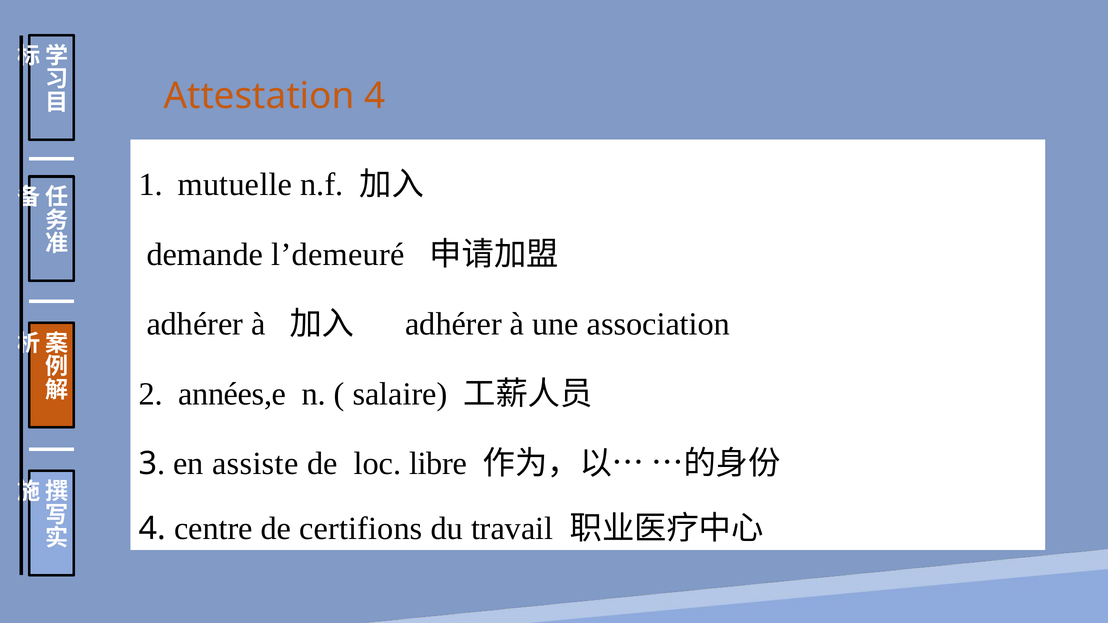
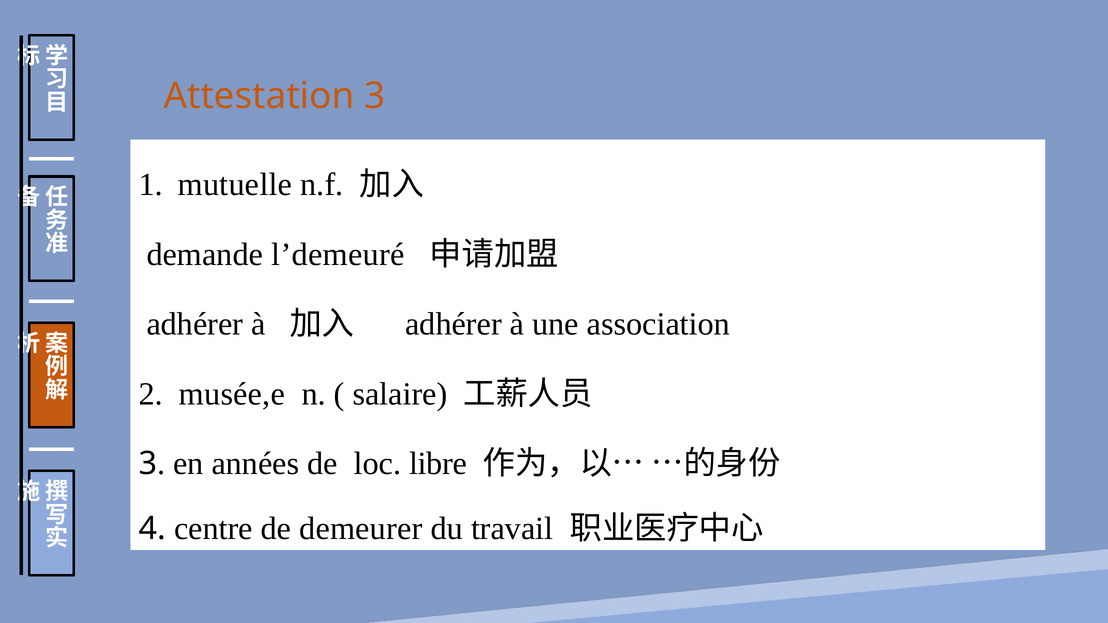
Attestation 4: 4 -> 3 (375, 96)
années,e: années,e -> musée,e (232, 394)
assiste: assiste -> années (255, 464)
certifions: certifions -> demeurer (361, 529)
